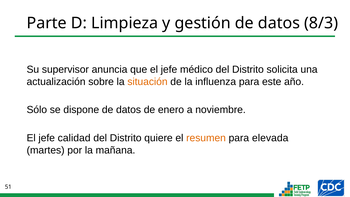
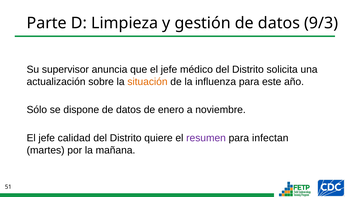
8/3: 8/3 -> 9/3 (321, 23)
resumen colour: orange -> purple (206, 138)
elevada: elevada -> infectan (270, 138)
